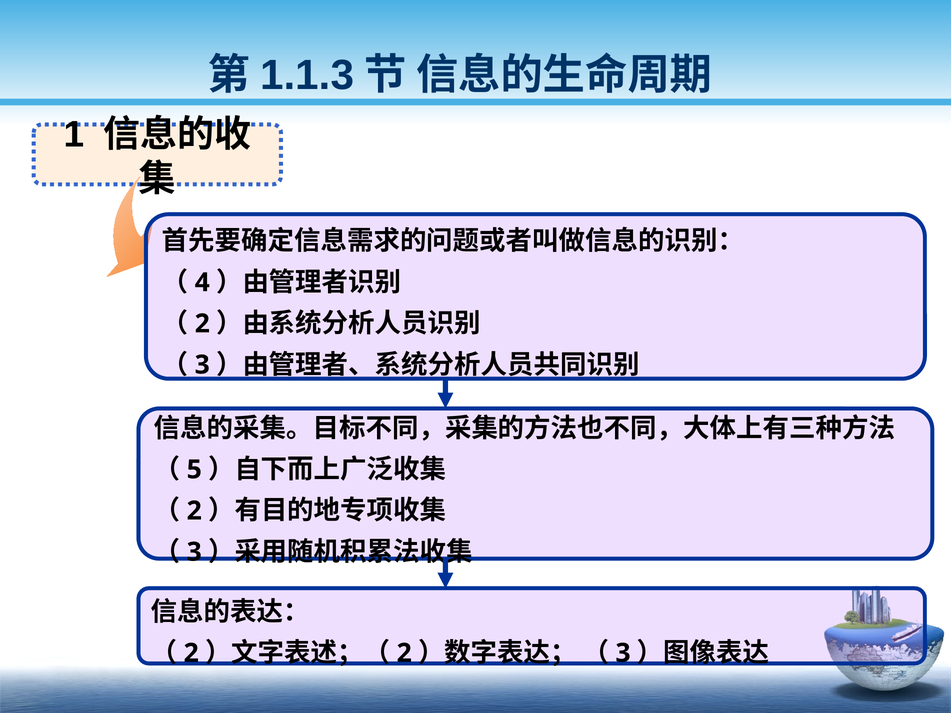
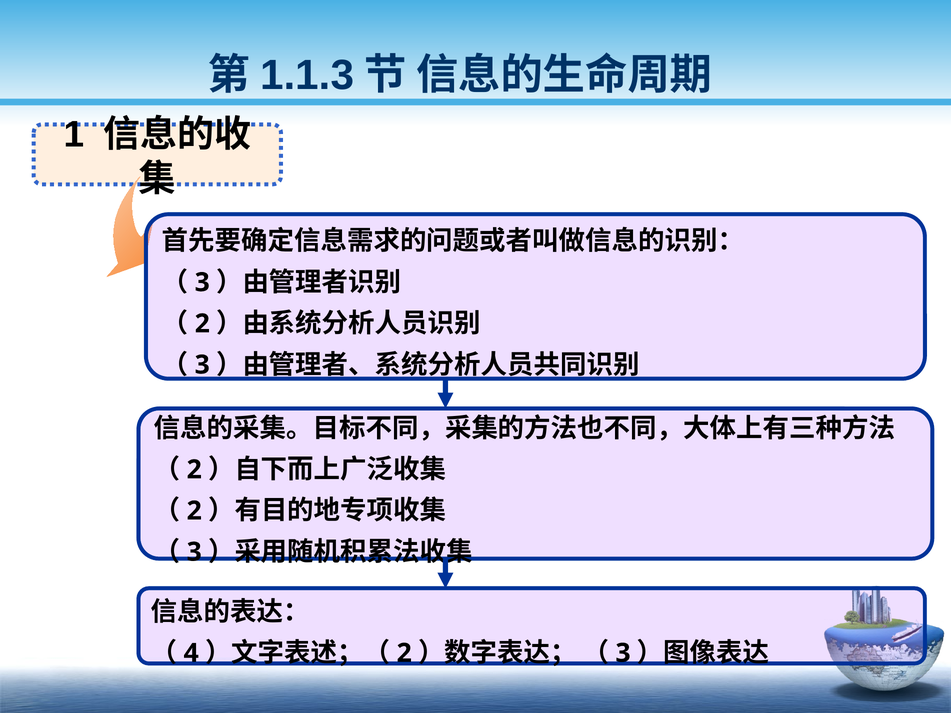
4: 4 -> 3 (202, 283)
5: 5 -> 2 (194, 470)
2: 2 -> 4 (191, 653)
